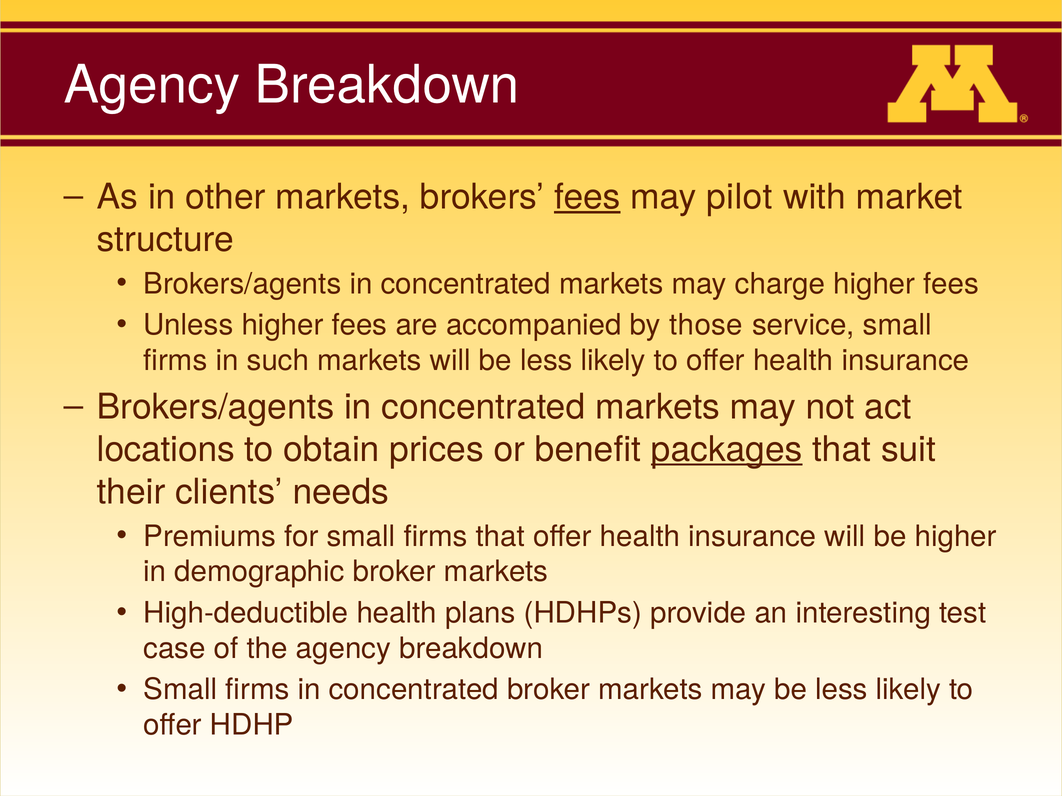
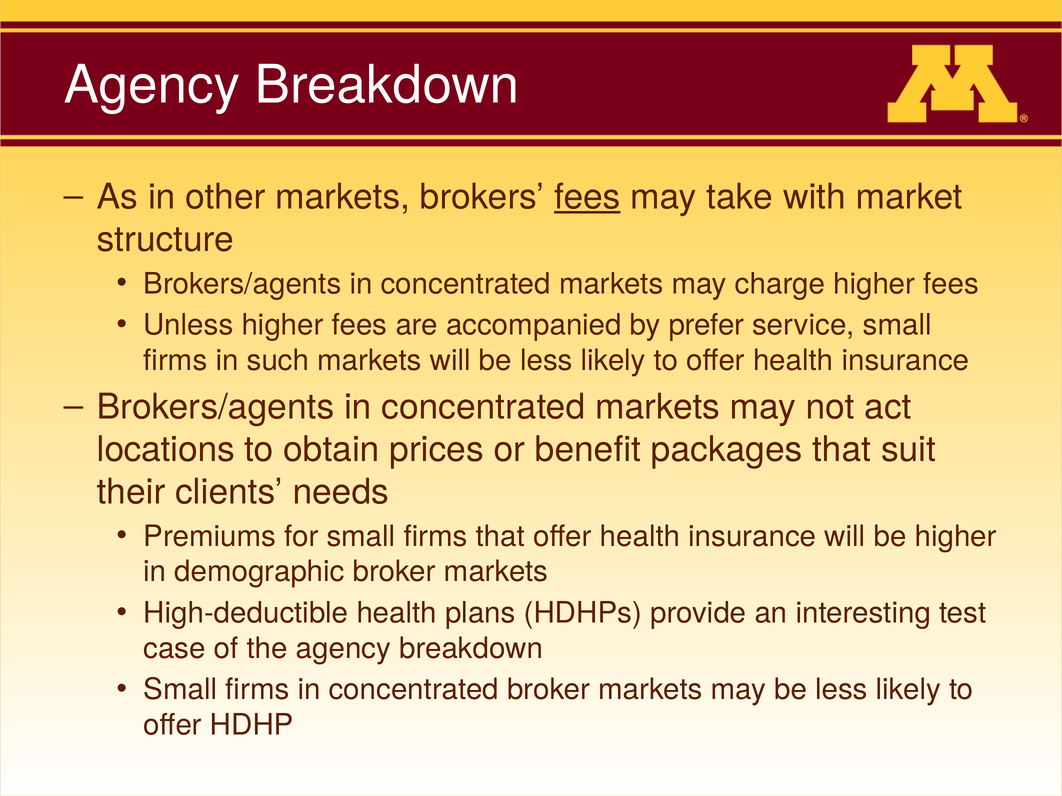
pilot: pilot -> take (740, 197)
those: those -> prefer (706, 325)
packages underline: present -> none (727, 450)
